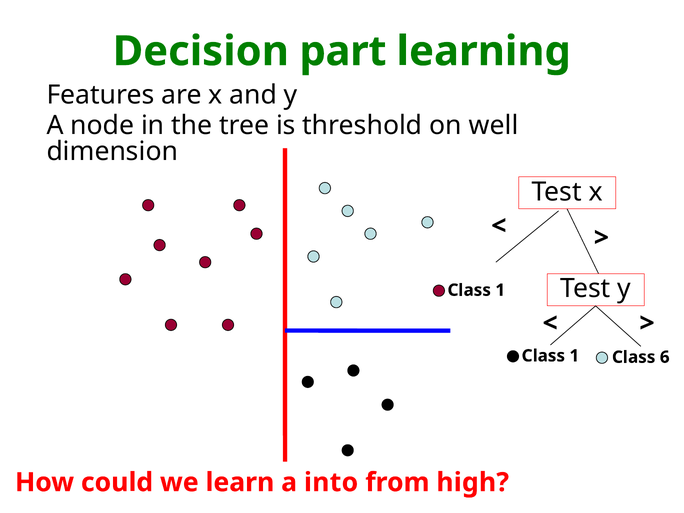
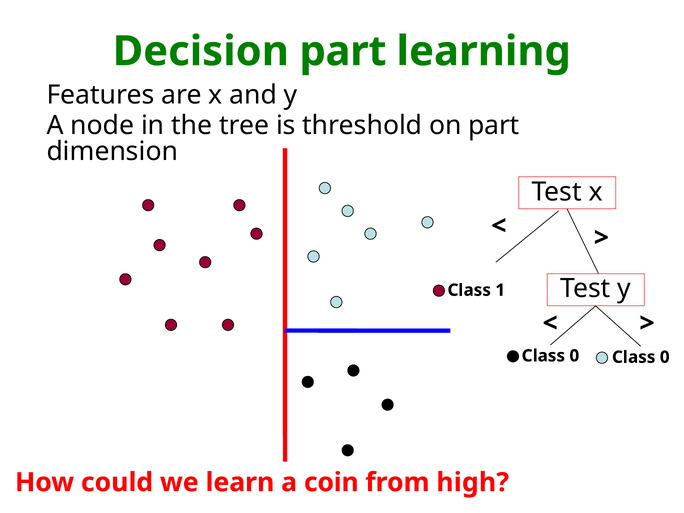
on well: well -> part (494, 126)
1: 1 -> 0 (574, 356)
6: 6 -> 0 (665, 357)
into: into -> coin (331, 482)
